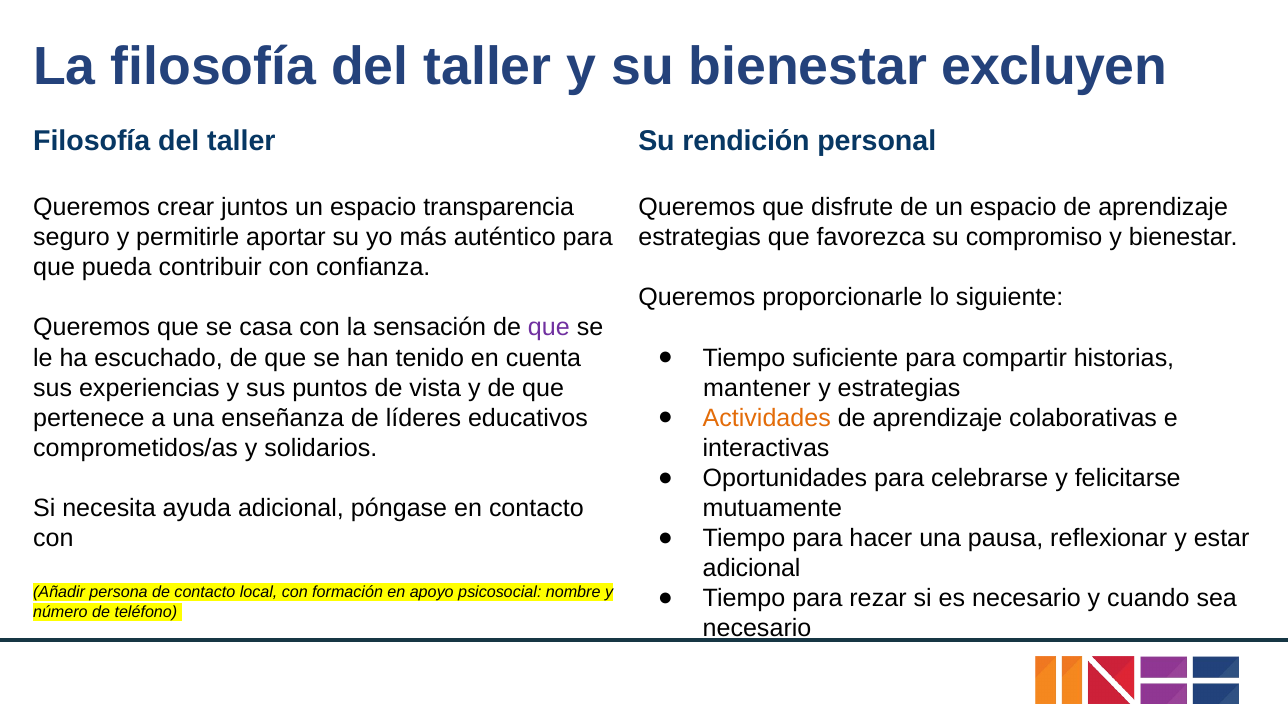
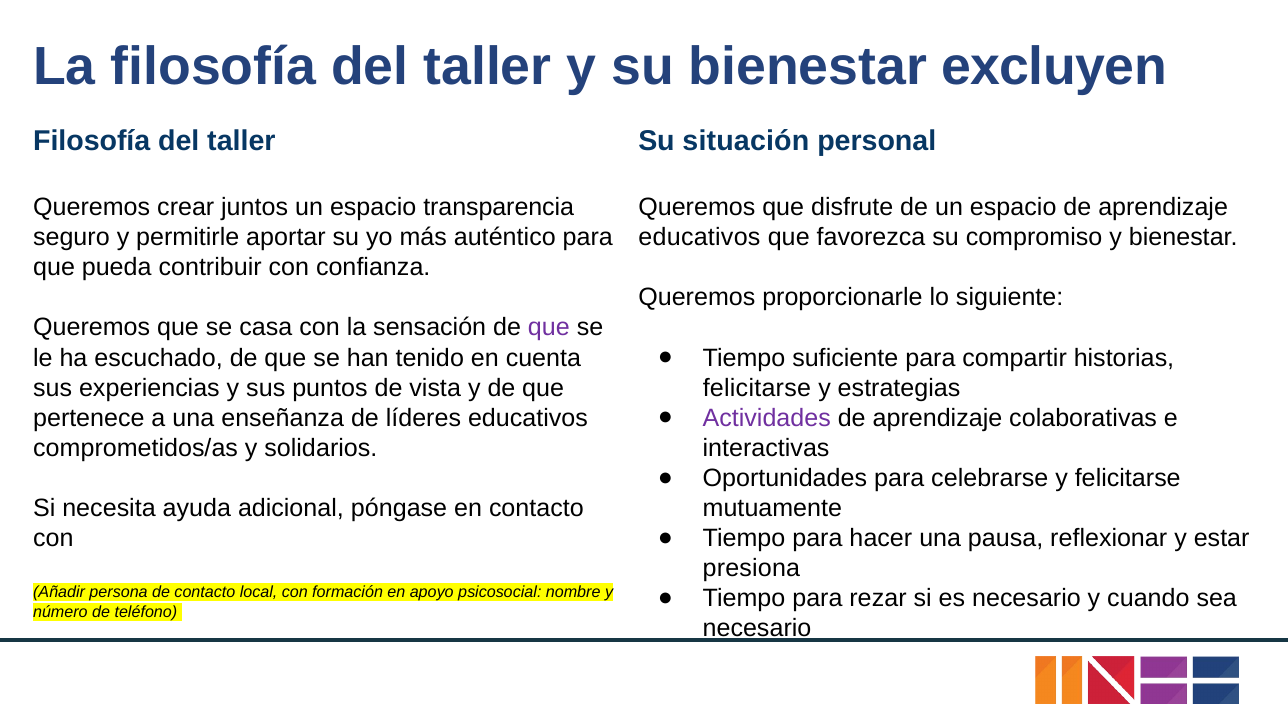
rendición: rendición -> situación (746, 141)
estrategias: estrategias -> educativos (699, 237)
mantener: mantener -> felicitarse (757, 388)
Actividades colour: orange -> purple (767, 418)
adicional: adicional -> presiona (751, 568)
